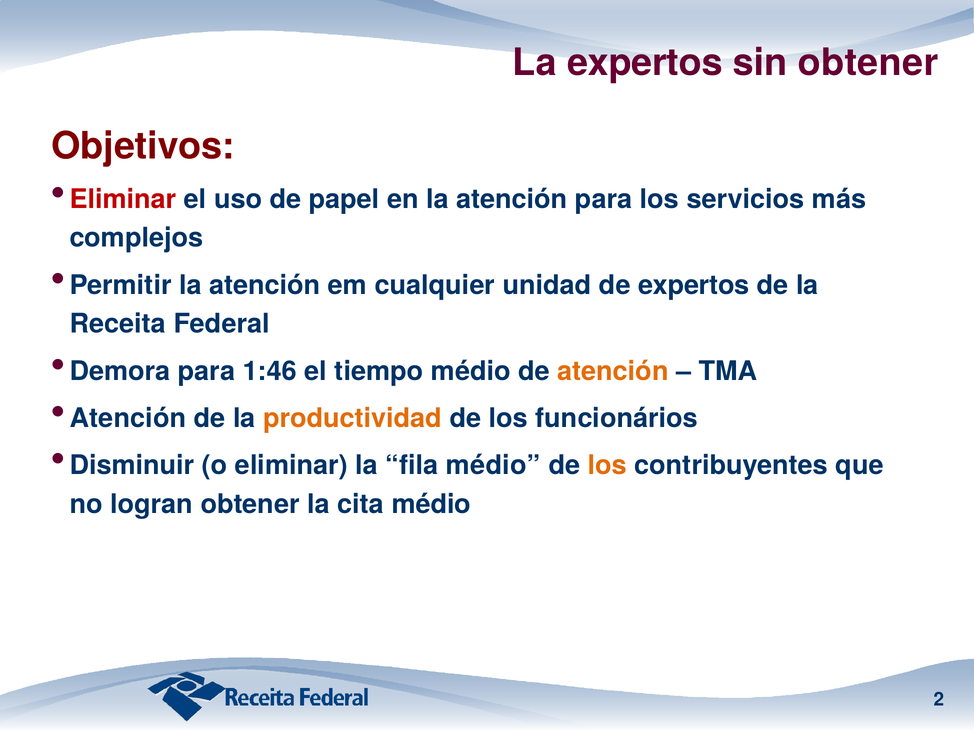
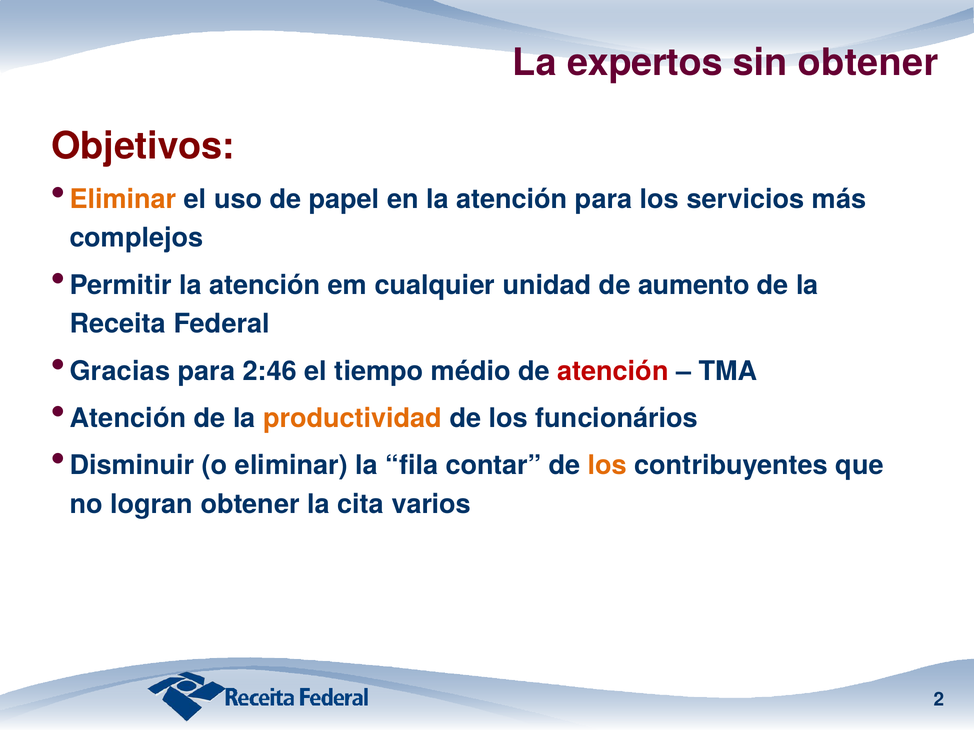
Eliminar colour: red -> orange (123, 199)
de expertos: expertos -> aumento (694, 285)
Demora: Demora -> Gracias (120, 371)
1:46: 1:46 -> 2:46 (270, 371)
atención colour: orange -> red (613, 371)
fila médio: médio -> contar (493, 466)
cita médio: médio -> varios (431, 504)
